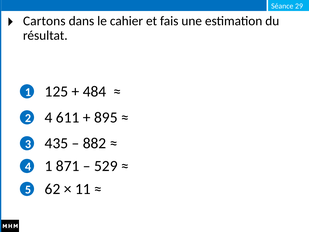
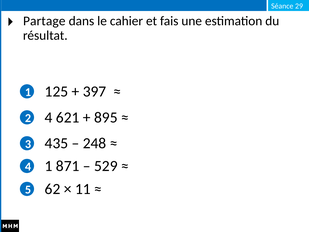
Cartons: Cartons -> Partage (44, 21)
484: 484 -> 397 (95, 91)
611: 611 -> 621 (68, 117)
882: 882 -> 248 (95, 143)
